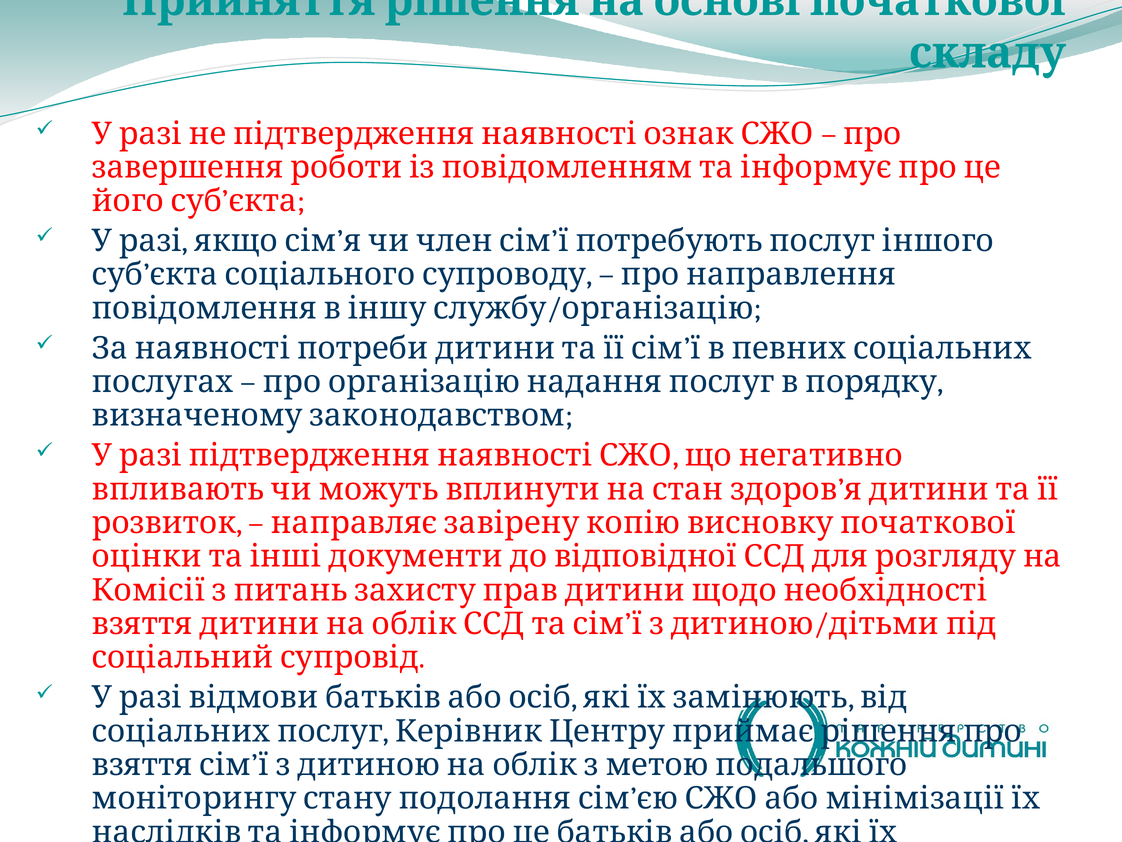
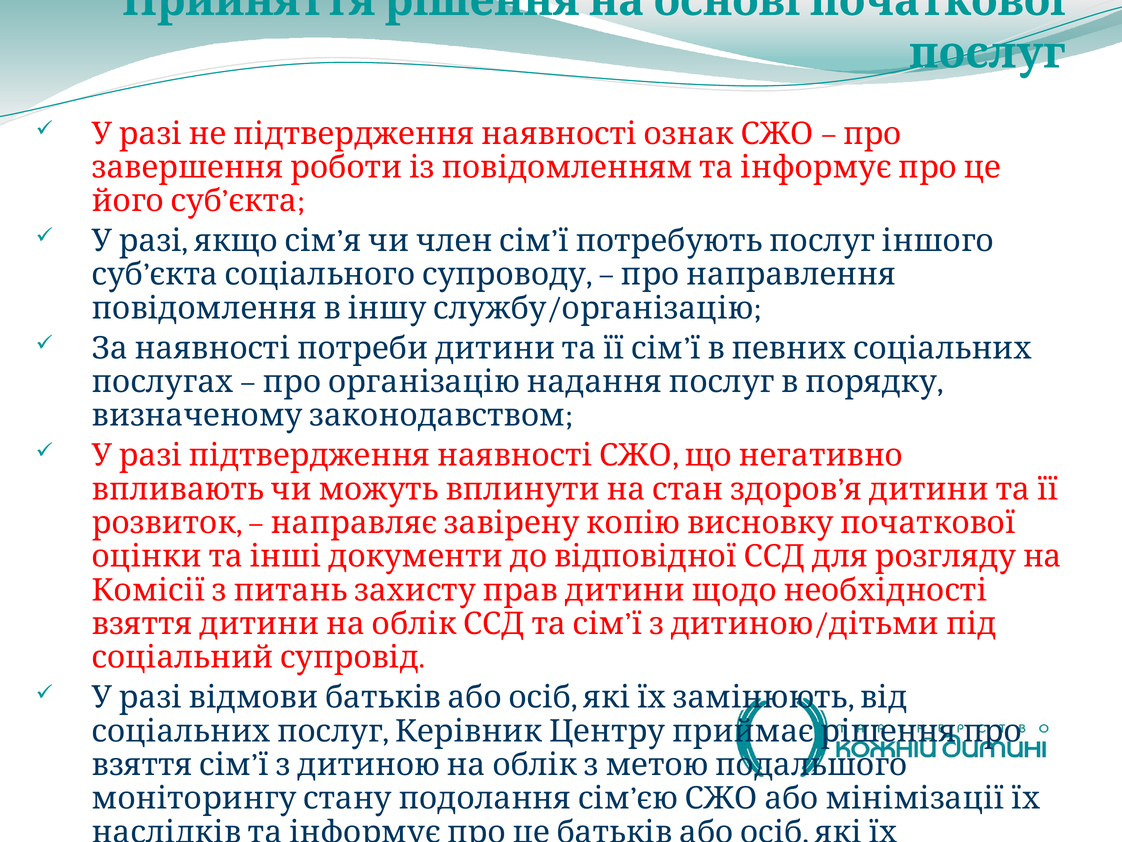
складу: складу -> послуг (987, 53)
